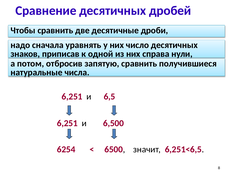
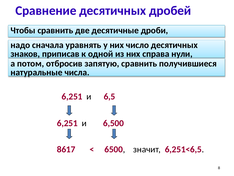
6254: 6254 -> 8617 (66, 149)
